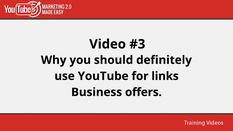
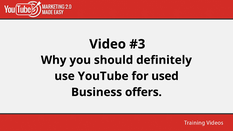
links: links -> used (165, 76)
